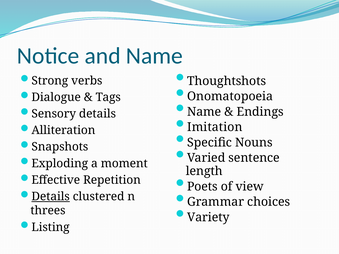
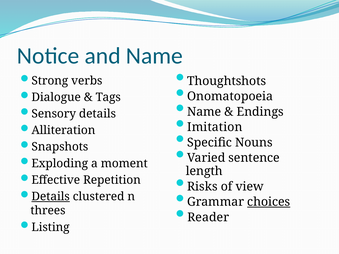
Poets: Poets -> Risks (202, 187)
choices underline: none -> present (269, 202)
Variety: Variety -> Reader (208, 217)
